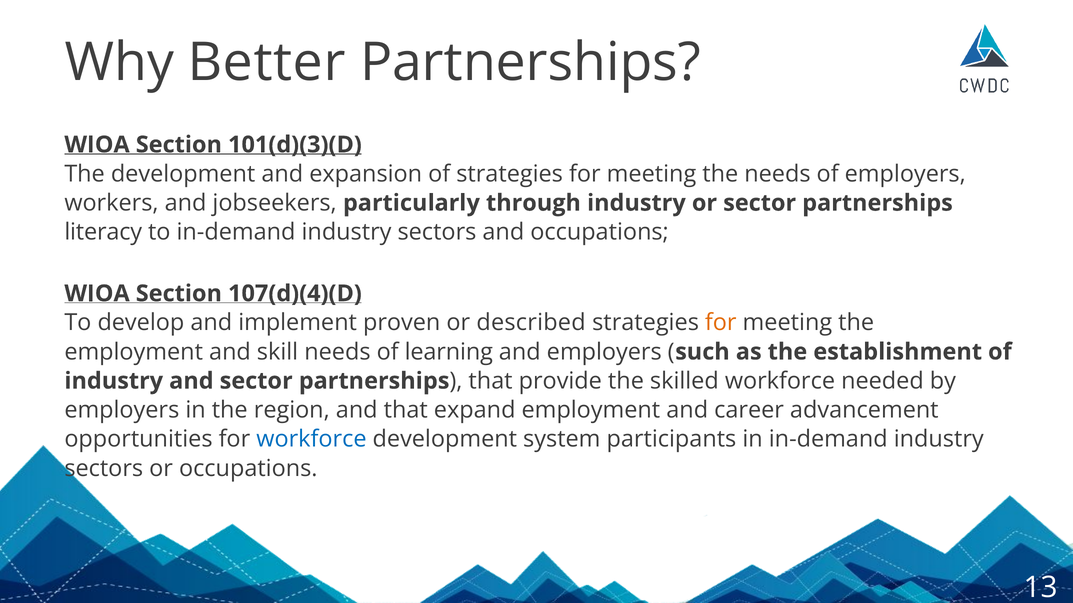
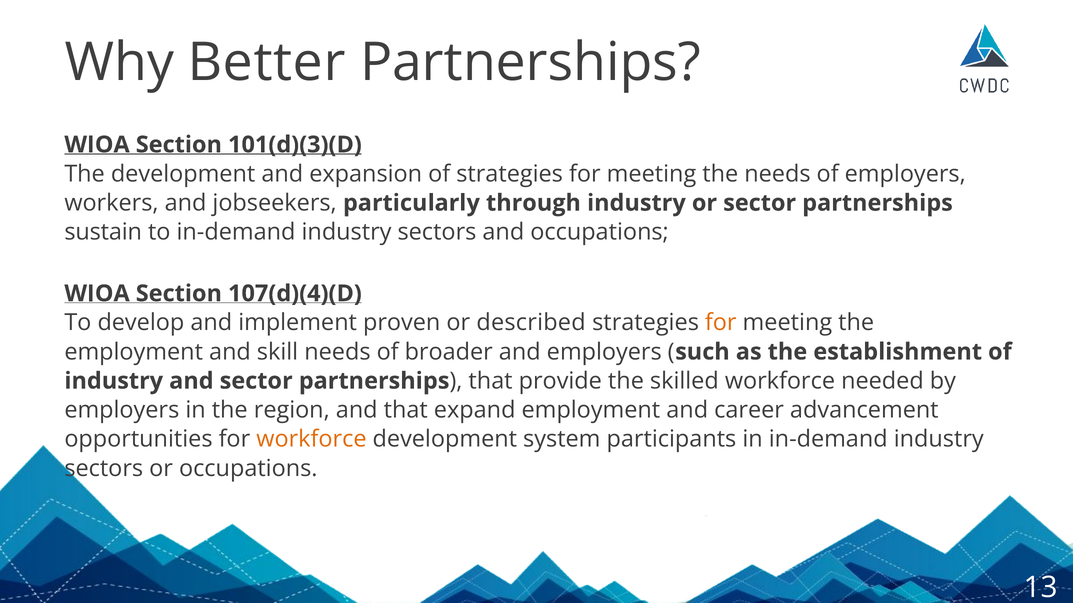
literacy: literacy -> sustain (103, 232)
learning: learning -> broader (449, 352)
workforce colour: blue -> orange (311, 440)
